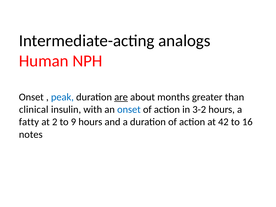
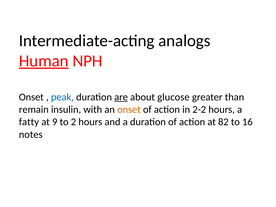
Human underline: none -> present (44, 61)
months: months -> glucose (173, 97)
clinical: clinical -> remain (34, 110)
onset colour: blue -> orange (129, 110)
3-2: 3-2 -> 2-2 (199, 110)
2: 2 -> 9 (55, 122)
9: 9 -> 2 (73, 122)
42: 42 -> 82 (223, 122)
